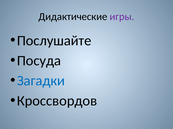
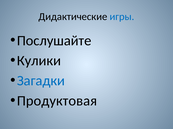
игры colour: purple -> blue (122, 17)
Посуда: Посуда -> Кулики (39, 61)
Кроссвордов: Кроссвордов -> Продуктовая (57, 101)
